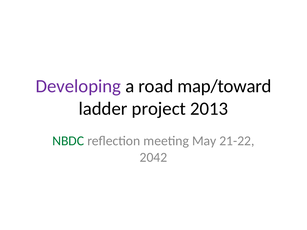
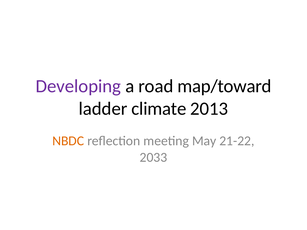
project: project -> climate (159, 109)
NBDC colour: green -> orange (68, 141)
2042: 2042 -> 2033 (153, 158)
